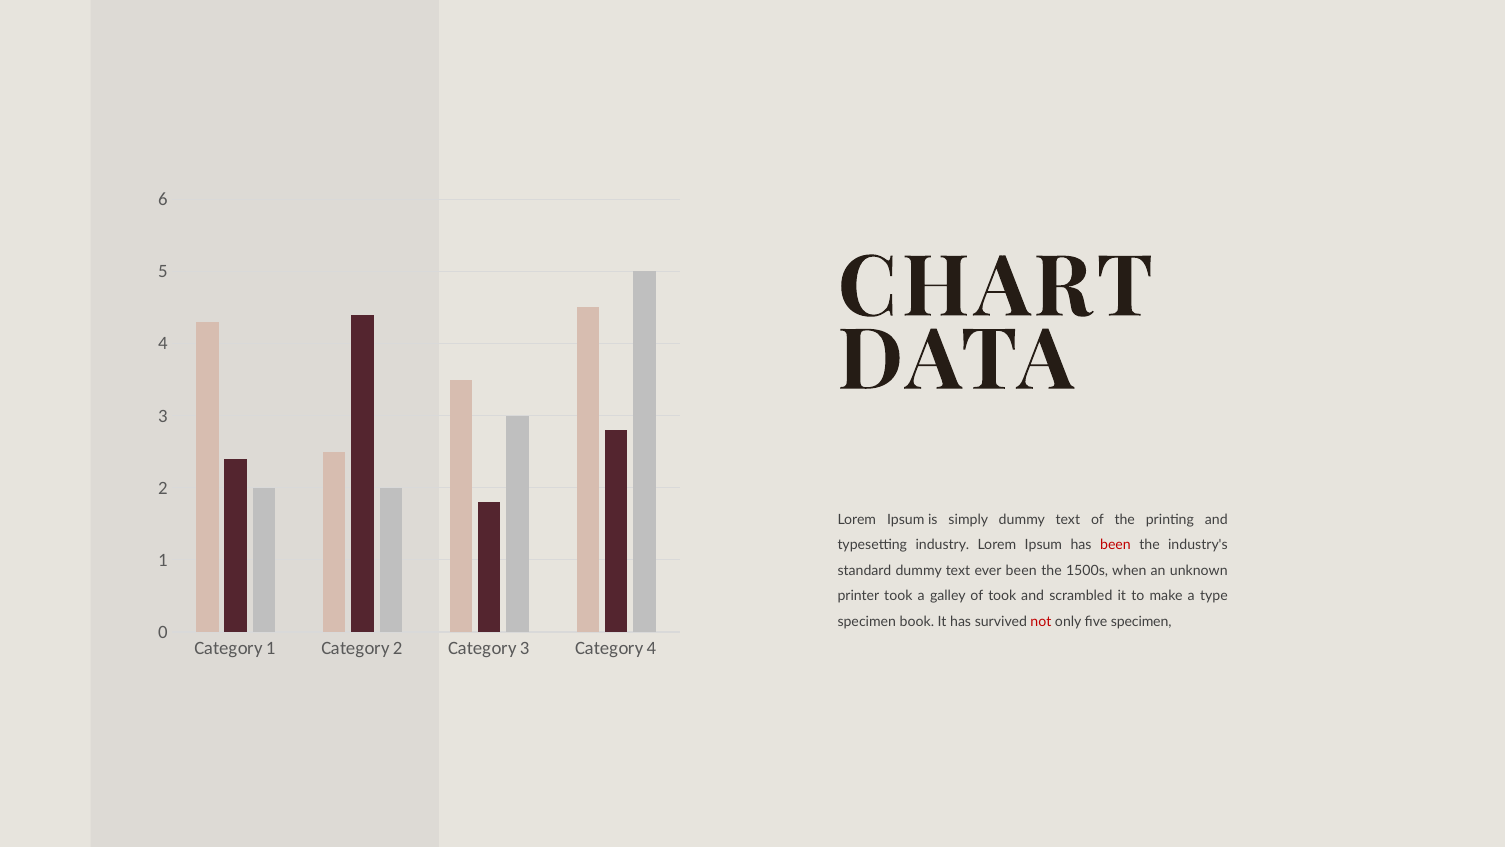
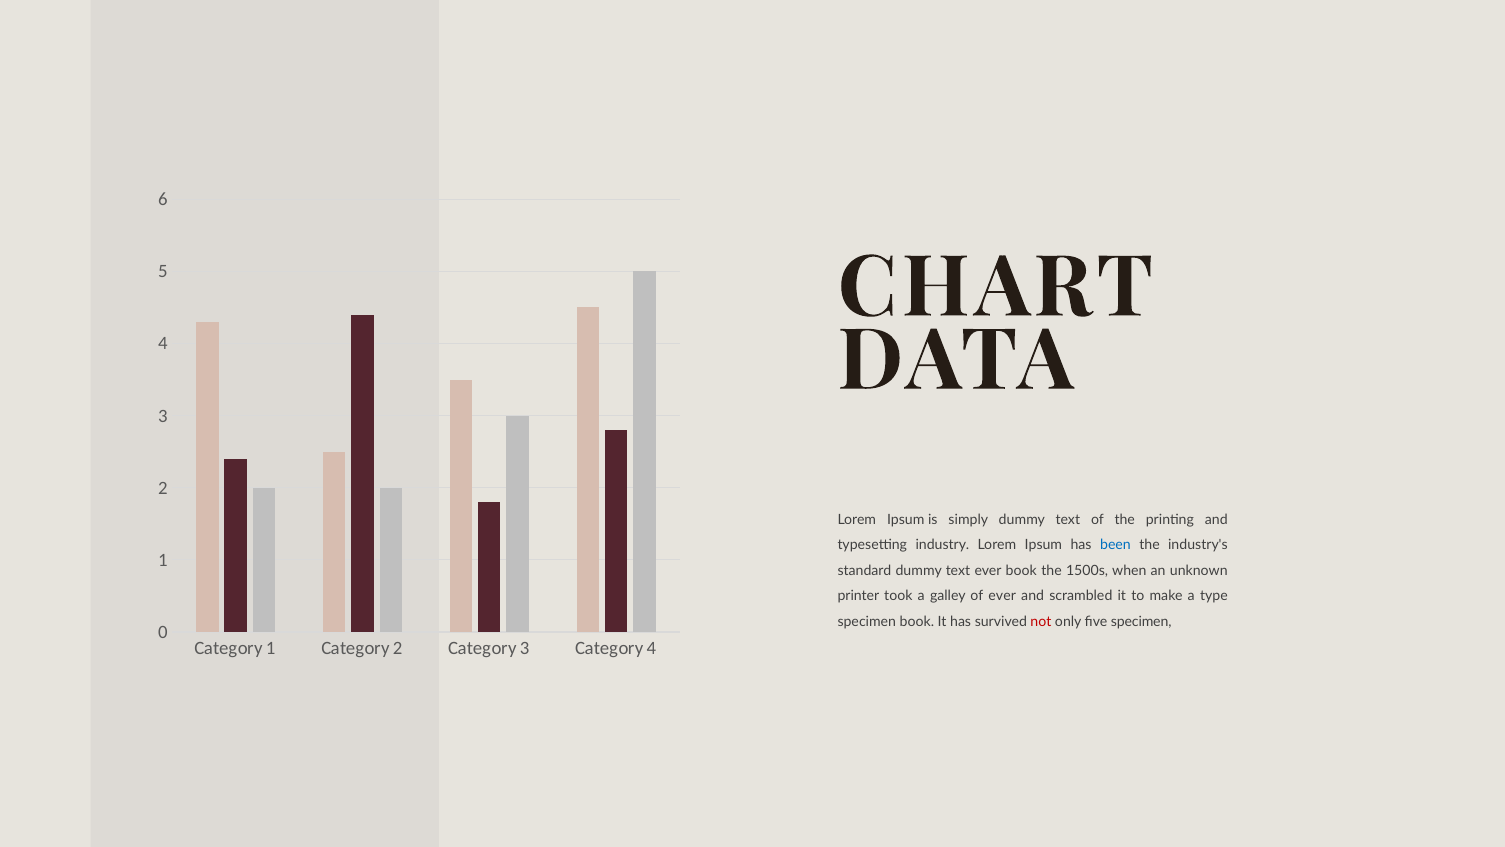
been colour: red -> blue (1115, 545)
ever been: been -> book (1021, 570)
of took: took -> ever (1002, 596)
